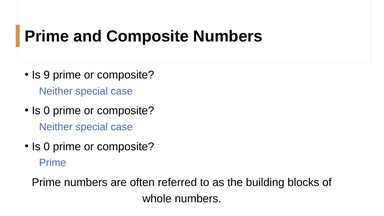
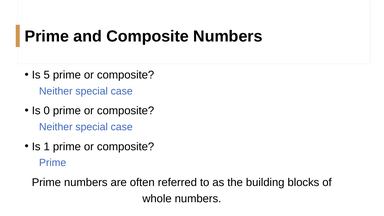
9: 9 -> 5 (47, 75)
0: 0 -> 1 (47, 147)
